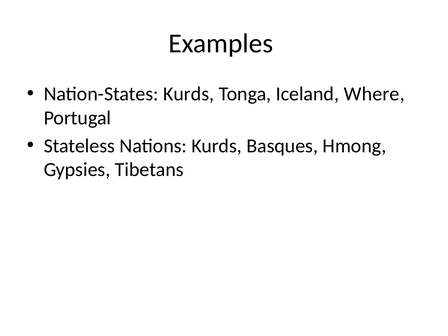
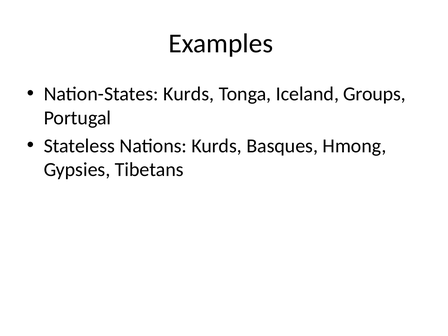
Where: Where -> Groups (374, 94)
